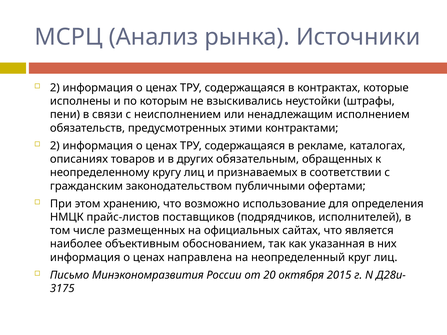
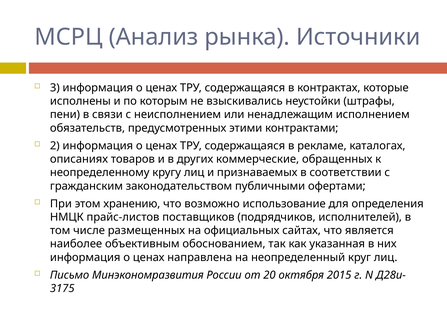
2: 2 -> 3 (55, 88)
обязательным: обязательным -> коммерческие (258, 159)
